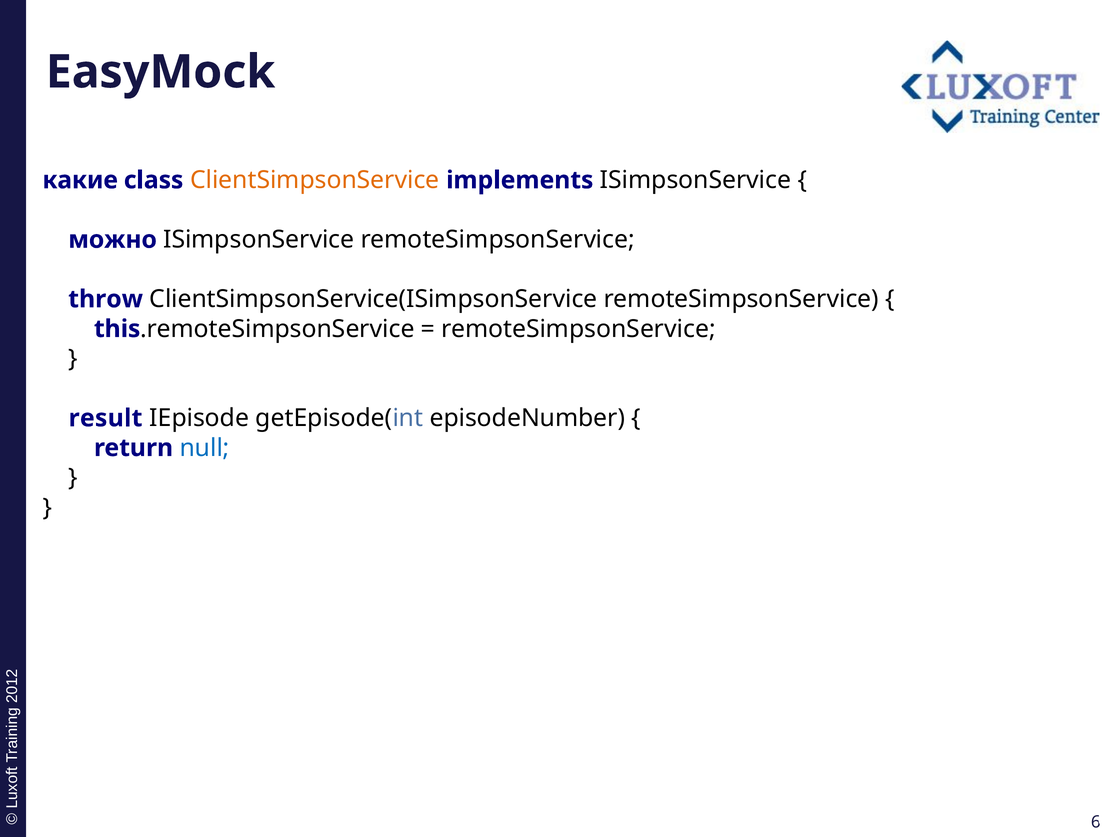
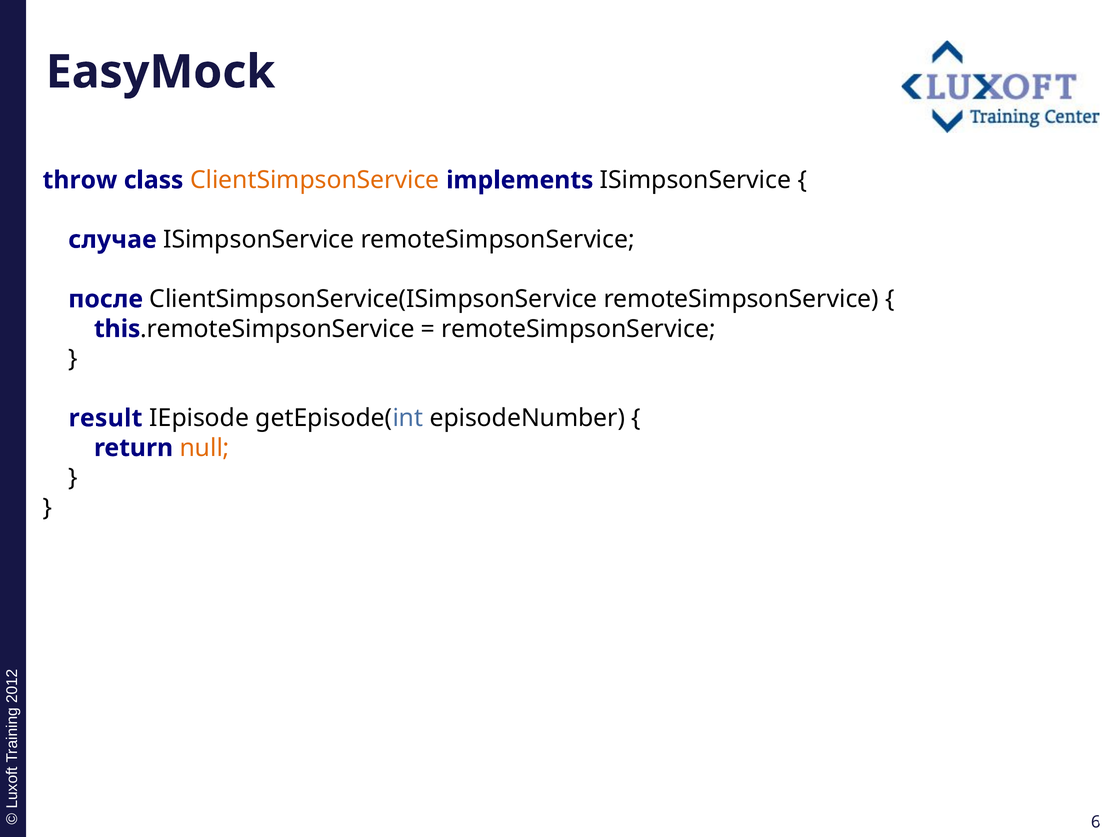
какие: какие -> throw (80, 180)
можно: можно -> случае (112, 240)
throw: throw -> после (106, 299)
null colour: blue -> orange (205, 448)
